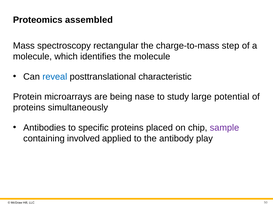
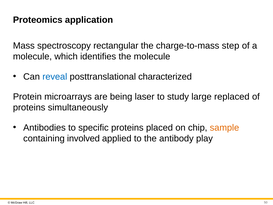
assembled: assembled -> application (89, 20)
characteristic: characteristic -> characterized (165, 77)
nase: nase -> laser (145, 97)
potential: potential -> replaced (232, 97)
sample colour: purple -> orange (224, 127)
